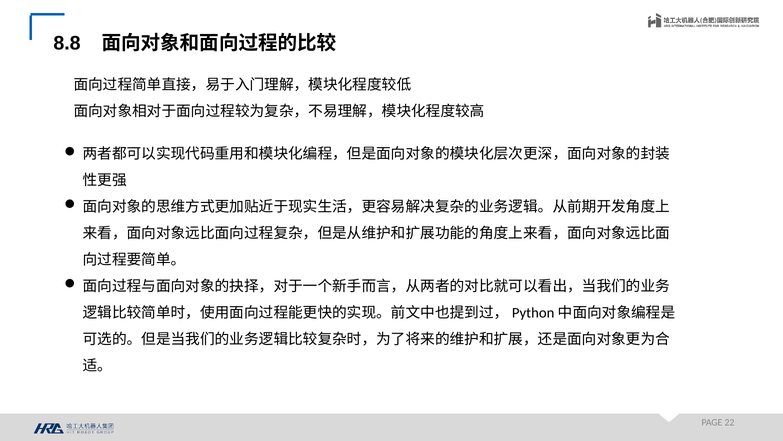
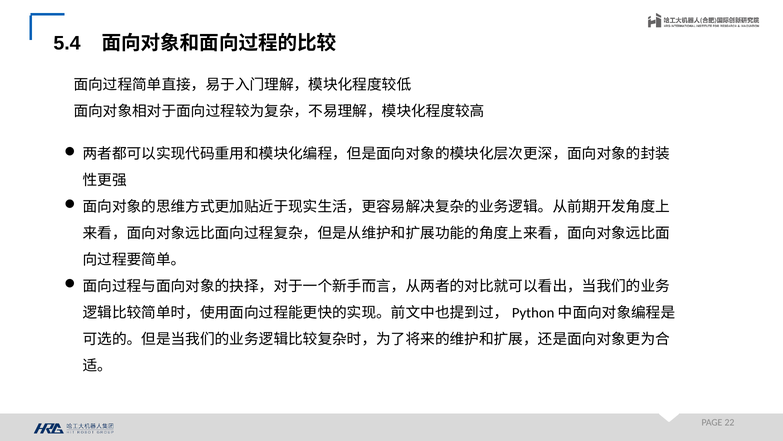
8.8: 8.8 -> 5.4 (67, 43)
